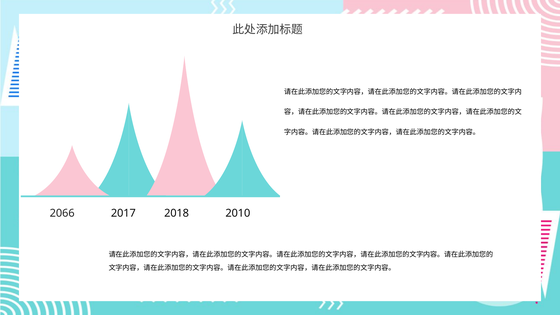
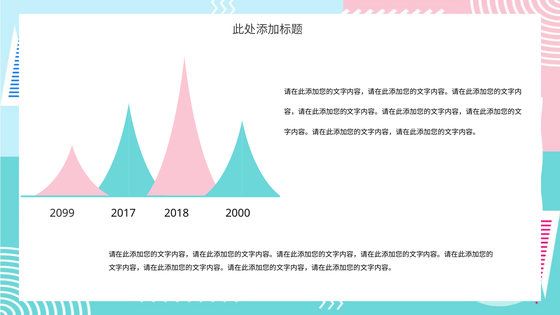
2066: 2066 -> 2099 (62, 213)
2010: 2010 -> 2000 (238, 213)
